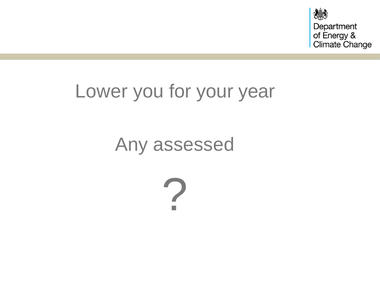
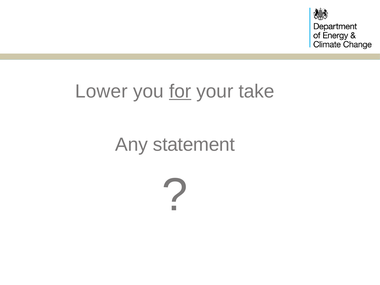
for underline: none -> present (180, 91)
year: year -> take (257, 91)
assessed: assessed -> statement (194, 144)
